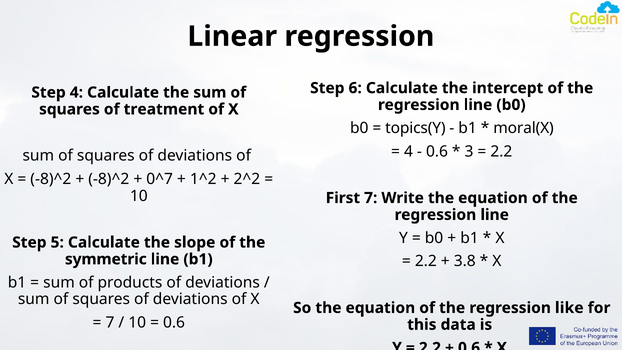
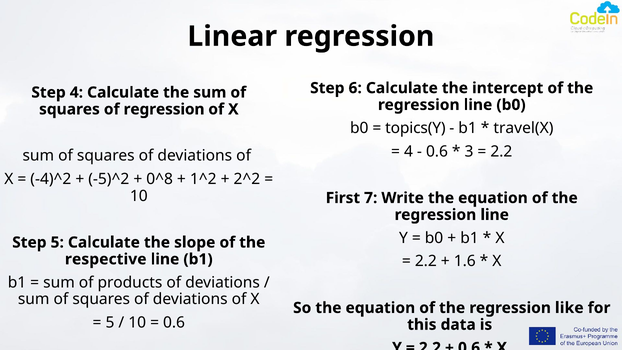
of treatment: treatment -> regression (164, 109)
moral(X: moral(X -> travel(X (523, 128)
-8)^2: -8)^2 -> -4)^2 (51, 179)
-8)^2: -8)^2 -> -5)^2 (109, 179)
0^7: 0^7 -> 0^8 (160, 179)
symmetric: symmetric -> respective (106, 259)
3.8: 3.8 -> 1.6 (465, 261)
7: 7 -> 5 (110, 322)
